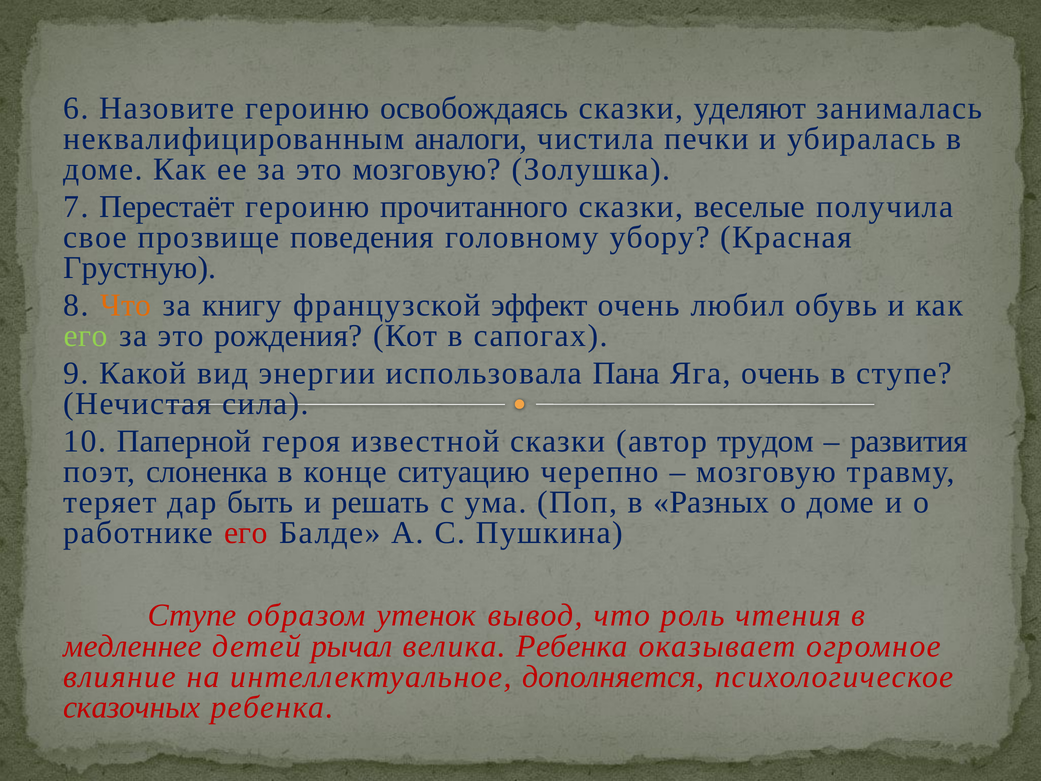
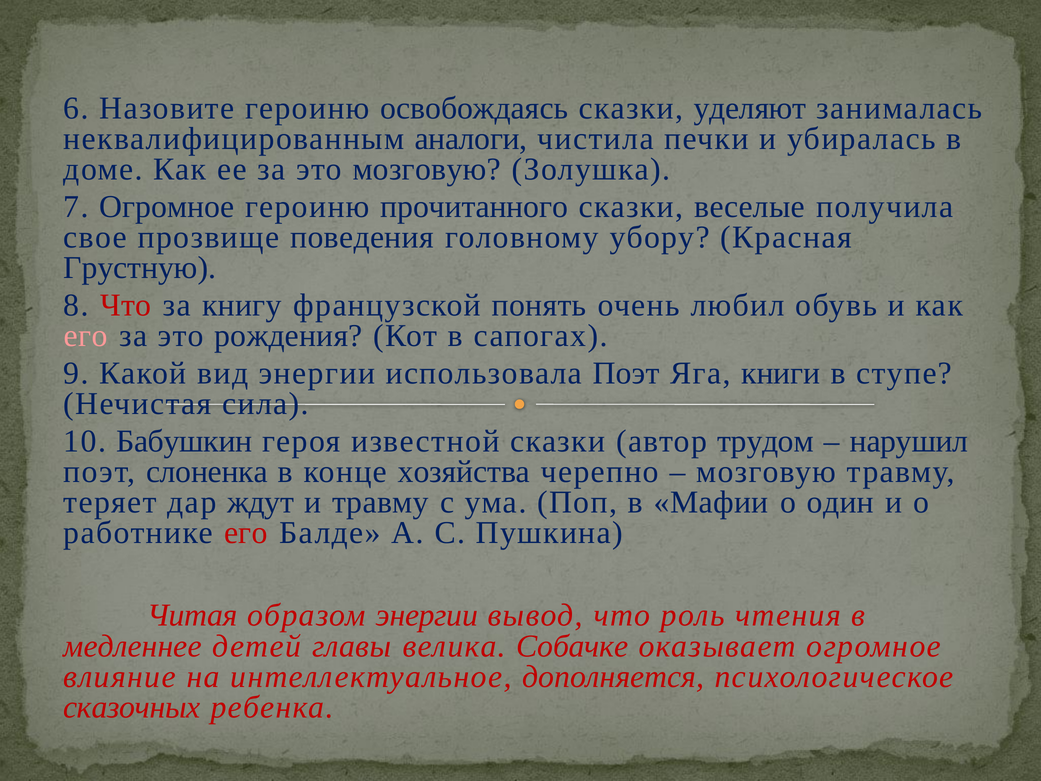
7 Перестаёт: Перестаёт -> Огромное (167, 207)
Что colour: orange -> red (126, 305)
эффект: эффект -> понять (539, 305)
его colour: light green -> pink (86, 336)
использовала Пана: Пана -> Поэт (626, 373)
Яга очень: очень -> книги (781, 373)
Паперной: Паперной -> Бабушкин (184, 441)
развития: развития -> нарушил (909, 441)
ситуацию: ситуацию -> хозяйства (464, 472)
быть: быть -> ждут (260, 502)
и решать: решать -> травму (380, 502)
Разных: Разных -> Мафии (711, 502)
о доме: доме -> один (840, 502)
Ступе: Ступе -> Читая (192, 615)
образом утенок: утенок -> энергии (427, 615)
рычал: рычал -> главы (352, 646)
велика Ребенка: Ребенка -> Собачке (572, 646)
